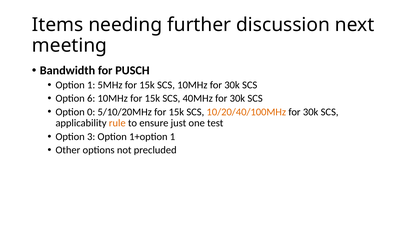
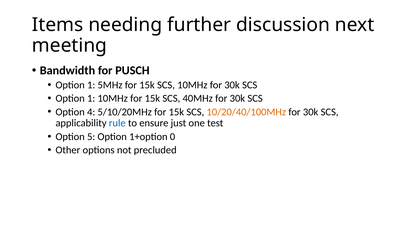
6: 6 -> 1 (91, 99)
0: 0 -> 4 (91, 112)
rule colour: orange -> blue (117, 124)
3: 3 -> 5 (91, 137)
1+option 1: 1 -> 0 (173, 137)
